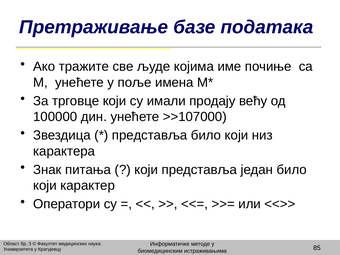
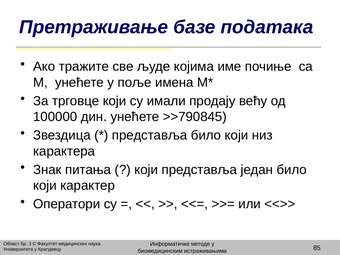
>>107000: >>107000 -> >>790845 (195, 117)
